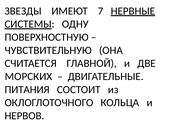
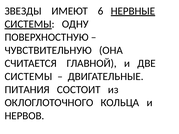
7: 7 -> 6 (101, 11)
МОРСКИХ: МОРСКИХ -> СИСТЕМЫ (28, 77)
